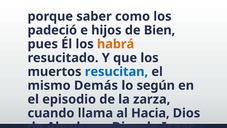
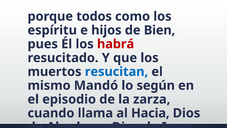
saber: saber -> todos (94, 16)
padeció: padeció -> espíritu (52, 30)
habrá colour: orange -> red (116, 44)
Demás: Demás -> Mandó (96, 85)
